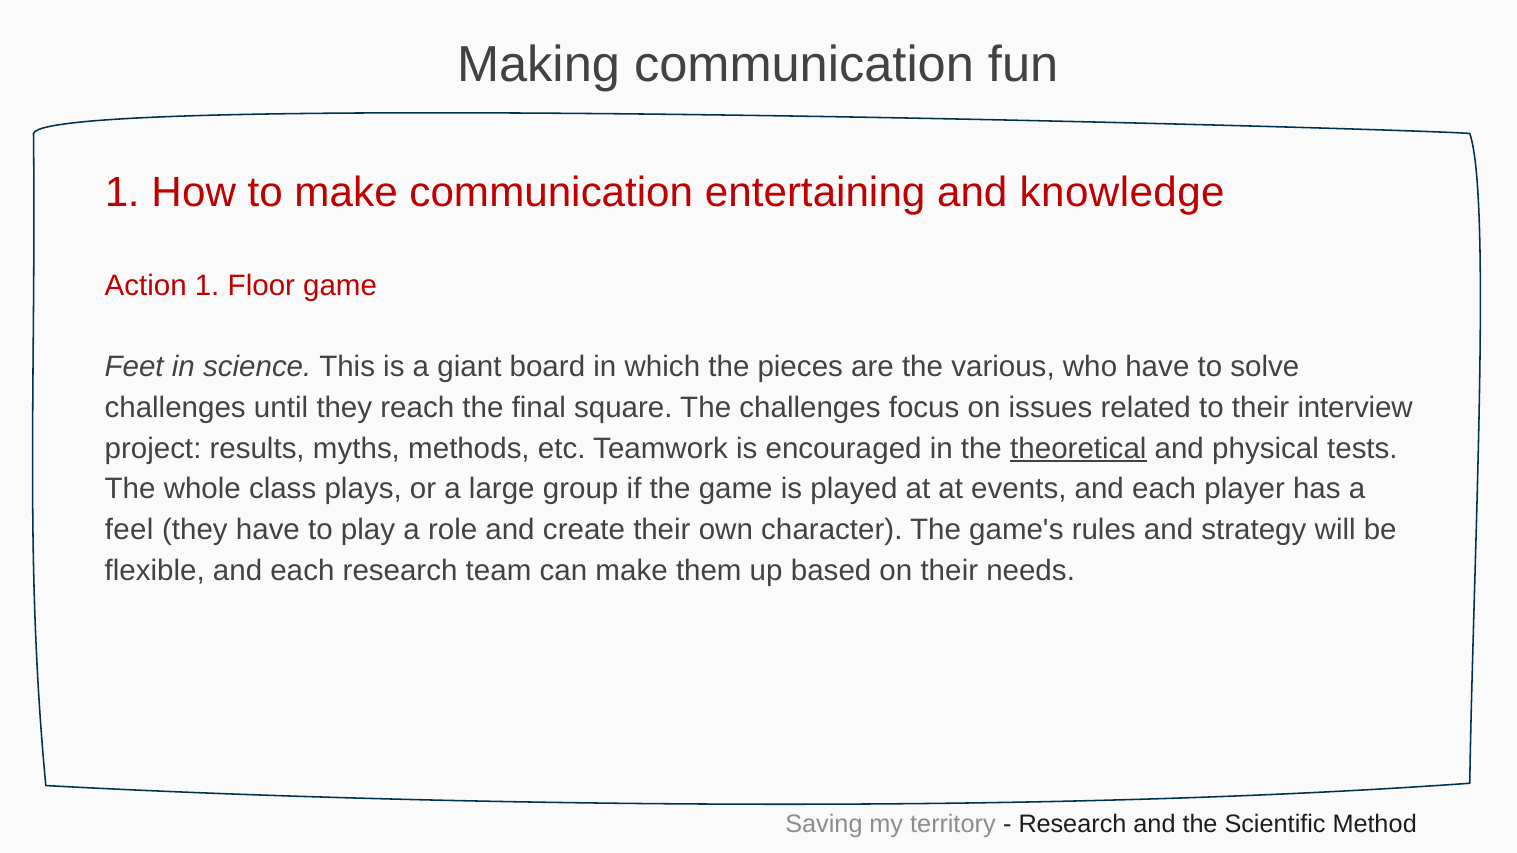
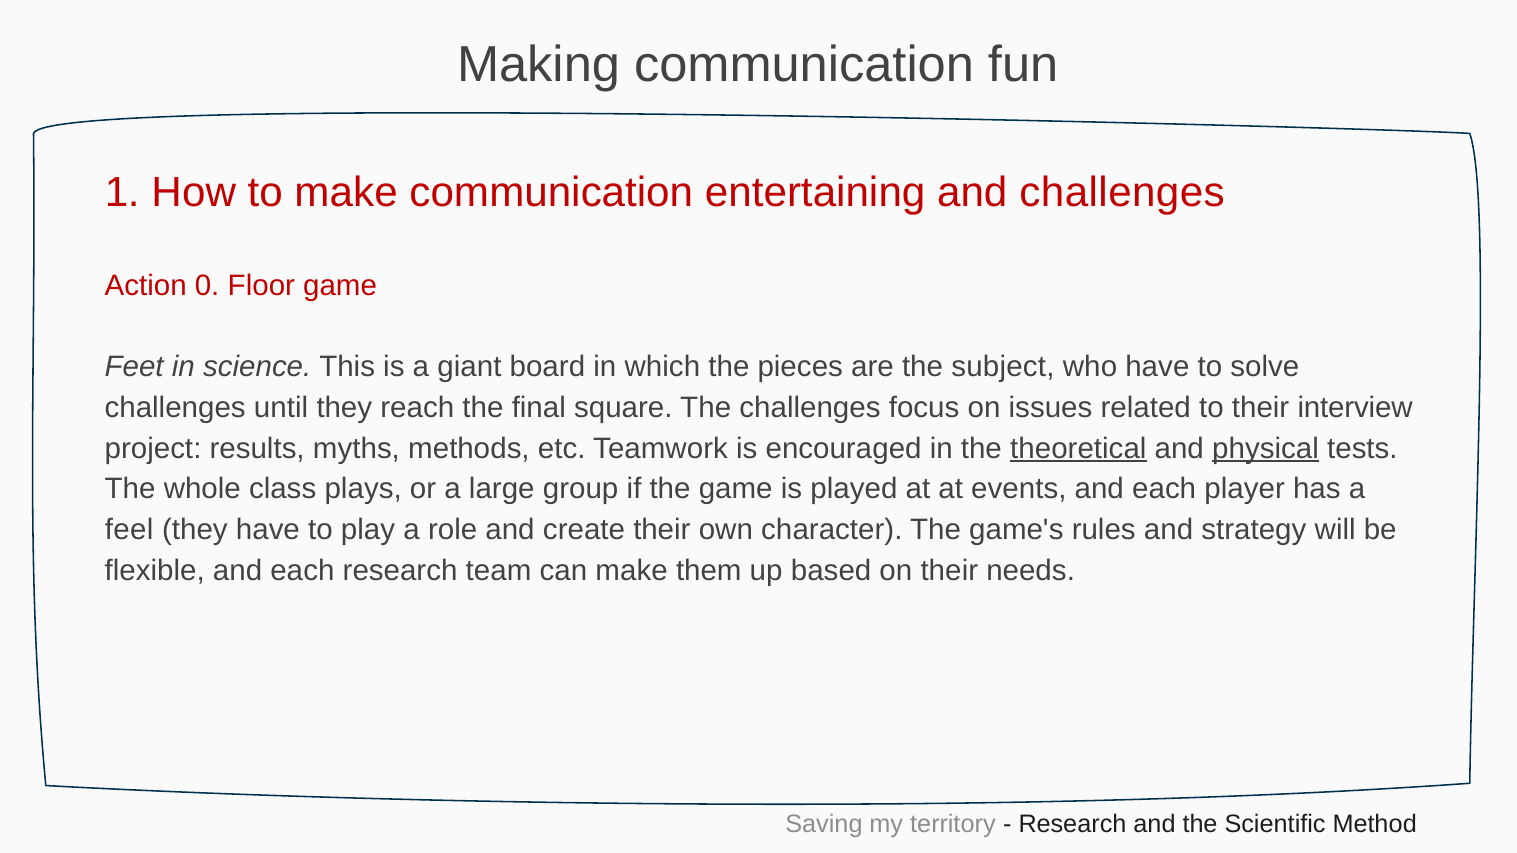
and knowledge: knowledge -> challenges (1122, 193)
Action 1: 1 -> 0 (207, 286)
various: various -> subject (1003, 367)
physical underline: none -> present (1266, 449)
